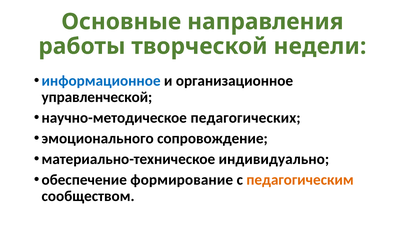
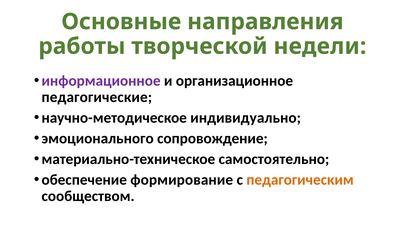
информационное colour: blue -> purple (101, 81)
управленческой: управленческой -> педагогические (97, 97)
педагогических: педагогических -> индивидуально (246, 118)
индивидуально: индивидуально -> самостоятельно (274, 159)
